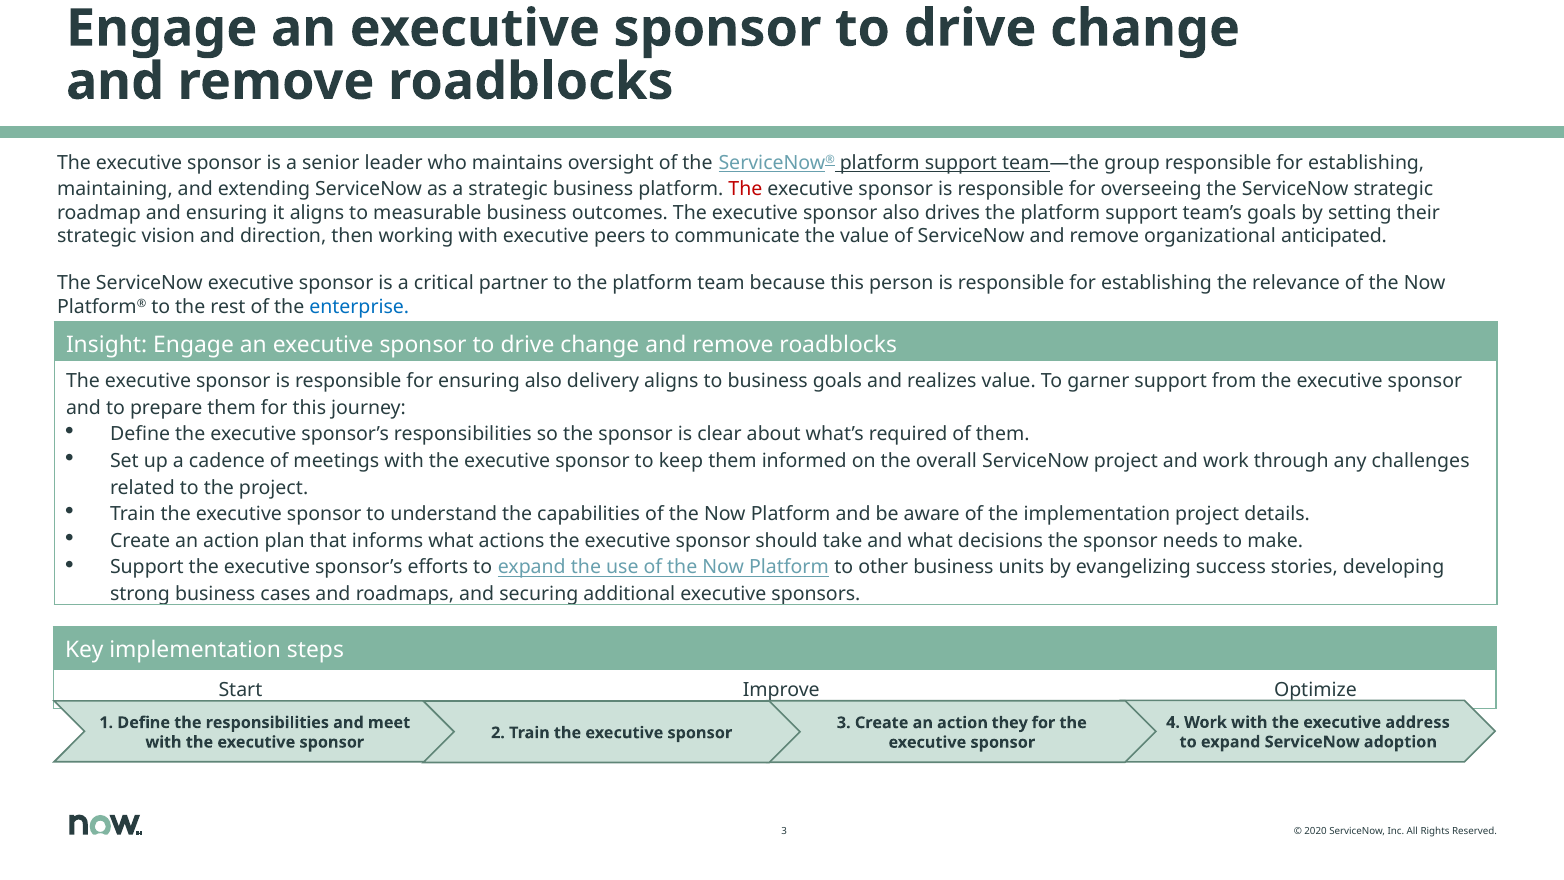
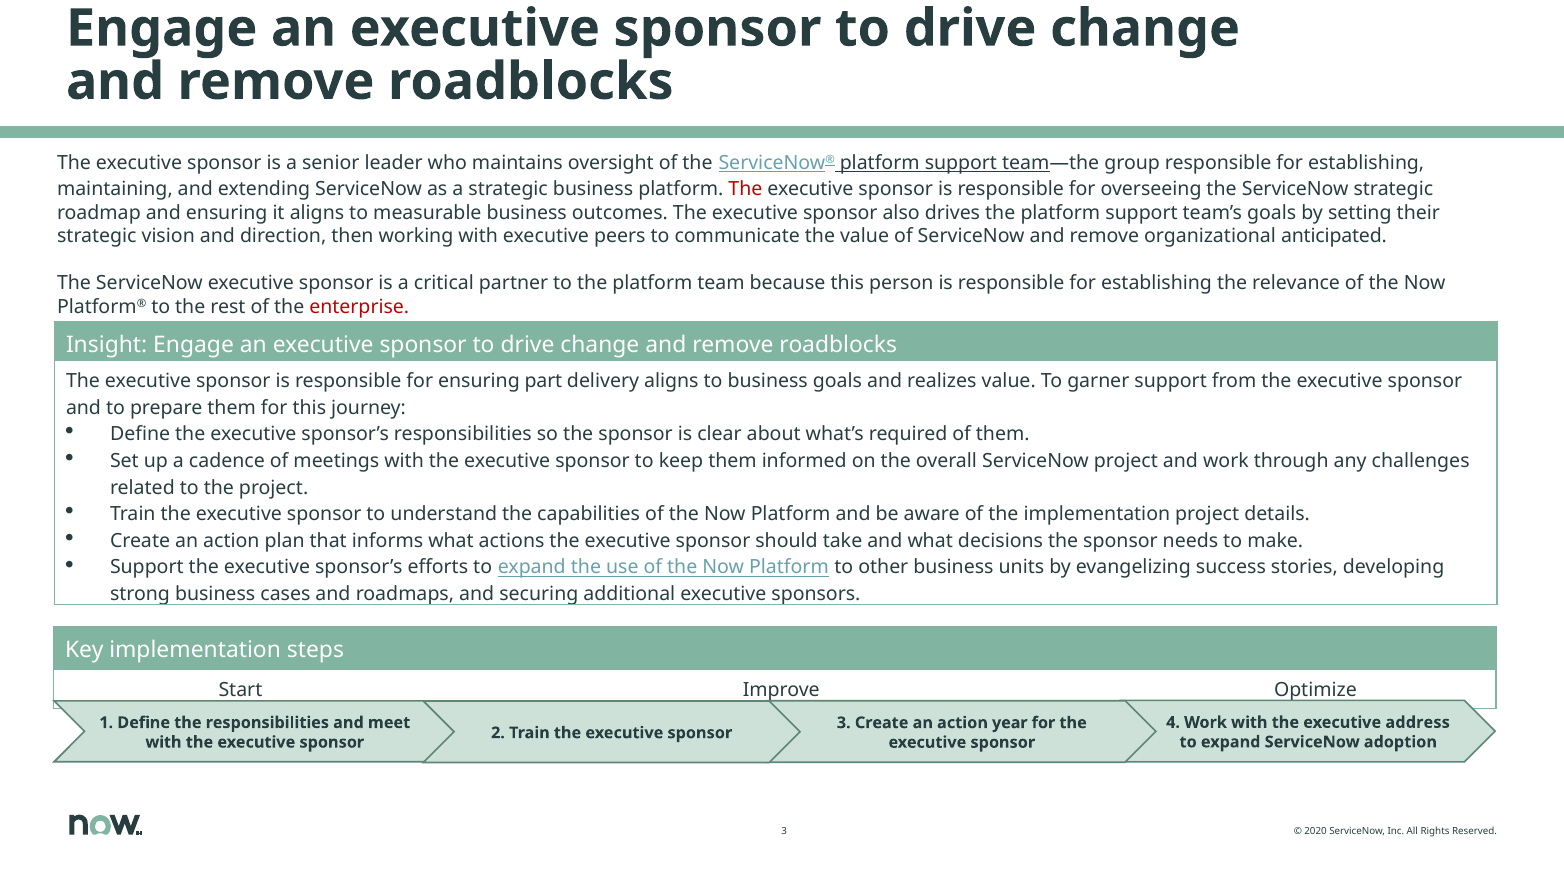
enterprise colour: blue -> red (359, 307)
ensuring also: also -> part (543, 381)
they: they -> year (1010, 723)
